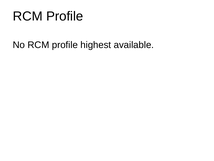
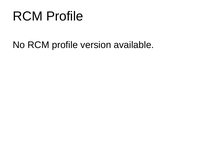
highest: highest -> version (96, 45)
